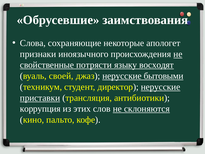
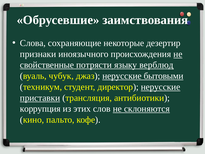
апологет: апологет -> дезертир (163, 43)
восходят: восходят -> верблюд (156, 65)
своей: своей -> чубук (61, 76)
